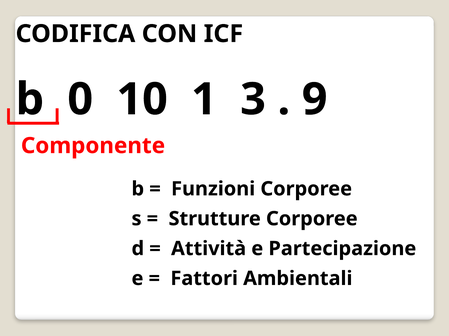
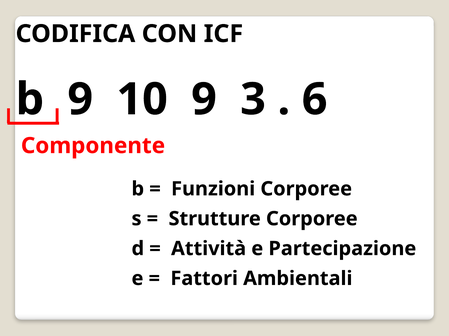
0: 0 -> 9 (80, 100)
10 1: 1 -> 9 (204, 100)
9: 9 -> 6 (315, 100)
